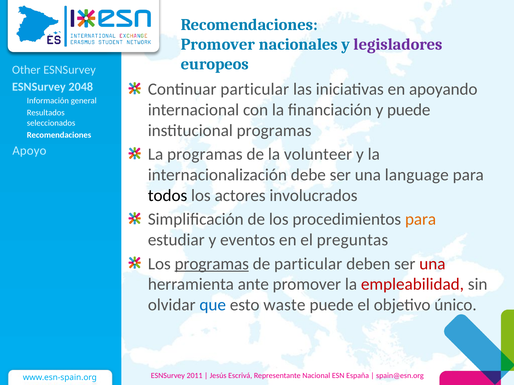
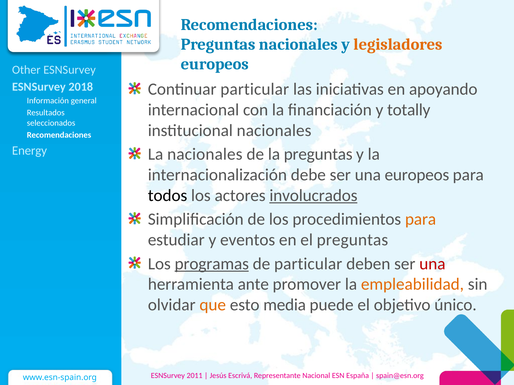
Promover: Promover -> Preguntas (218, 44)
legisladores colour: purple -> orange (398, 44)
2048: 2048 -> 2018 (81, 87)
y puede: puede -> totally (409, 110)
institucional programas: programas -> nacionales (274, 131)
Apoyo: Apoyo -> Energy (29, 151)
La programas: programas -> nacionales (205, 155)
la volunteer: volunteer -> preguntas (318, 155)
una language: language -> europeos (417, 175)
involucrados underline: none -> present (313, 196)
empleabilidad colour: red -> orange (412, 285)
que colour: blue -> orange (213, 305)
waste: waste -> media (285, 305)
